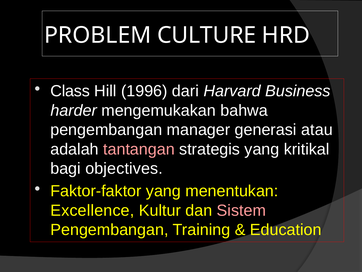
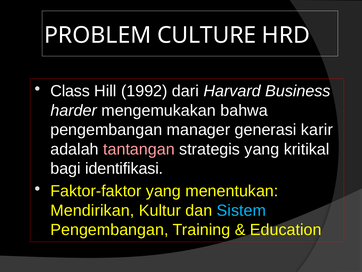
1996: 1996 -> 1992 (144, 91)
atau: atau -> karir (317, 130)
objectives: objectives -> identifikasi (124, 168)
Excellence: Excellence -> Mendirikan (92, 210)
Sistem colour: pink -> light blue (241, 210)
